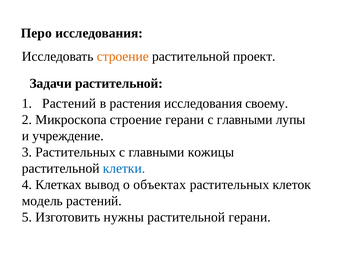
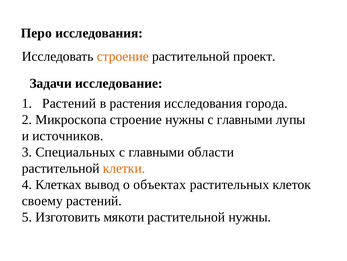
Задачи растительной: растительной -> исследование (119, 83)
своему: своему -> города (267, 103)
строение герани: герани -> нужны (185, 119)
учреждение: учреждение -> источников (68, 135)
3 Растительных: Растительных -> Специальных (76, 152)
кожицы: кожицы -> области (211, 152)
клетки colour: blue -> orange (124, 168)
модель: модель -> своему (42, 200)
нужны: нужны -> мякоти (124, 216)
растительной герани: герани -> нужны (250, 216)
